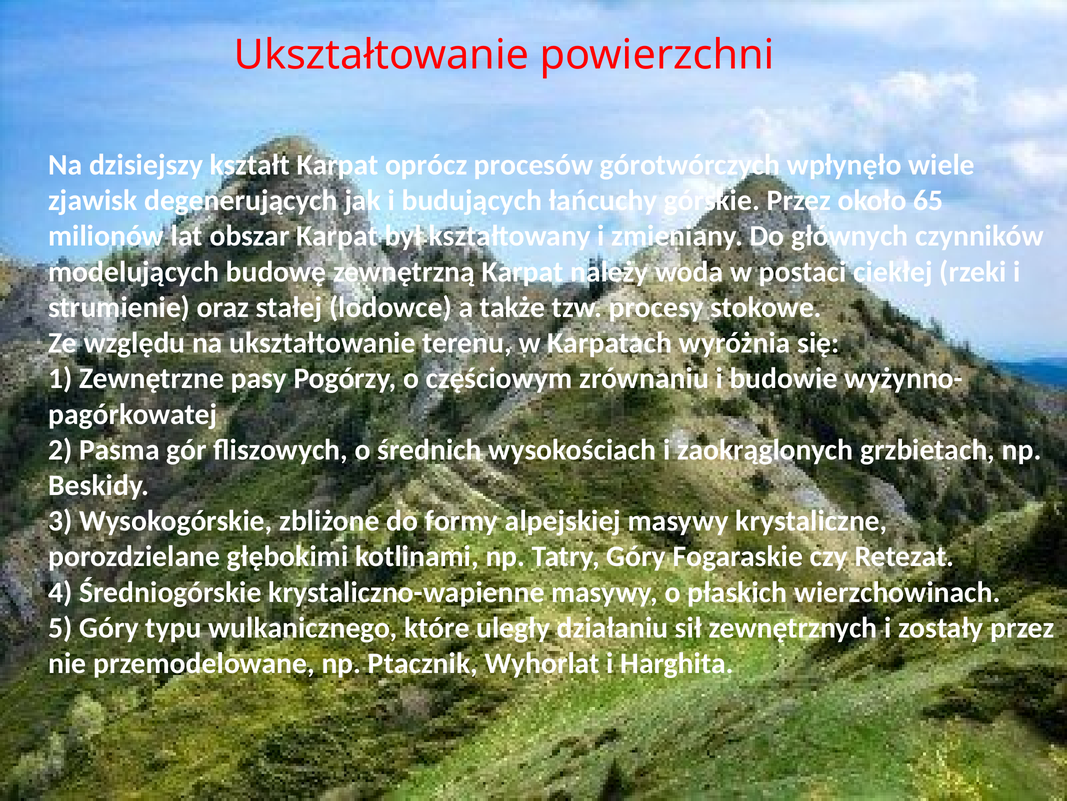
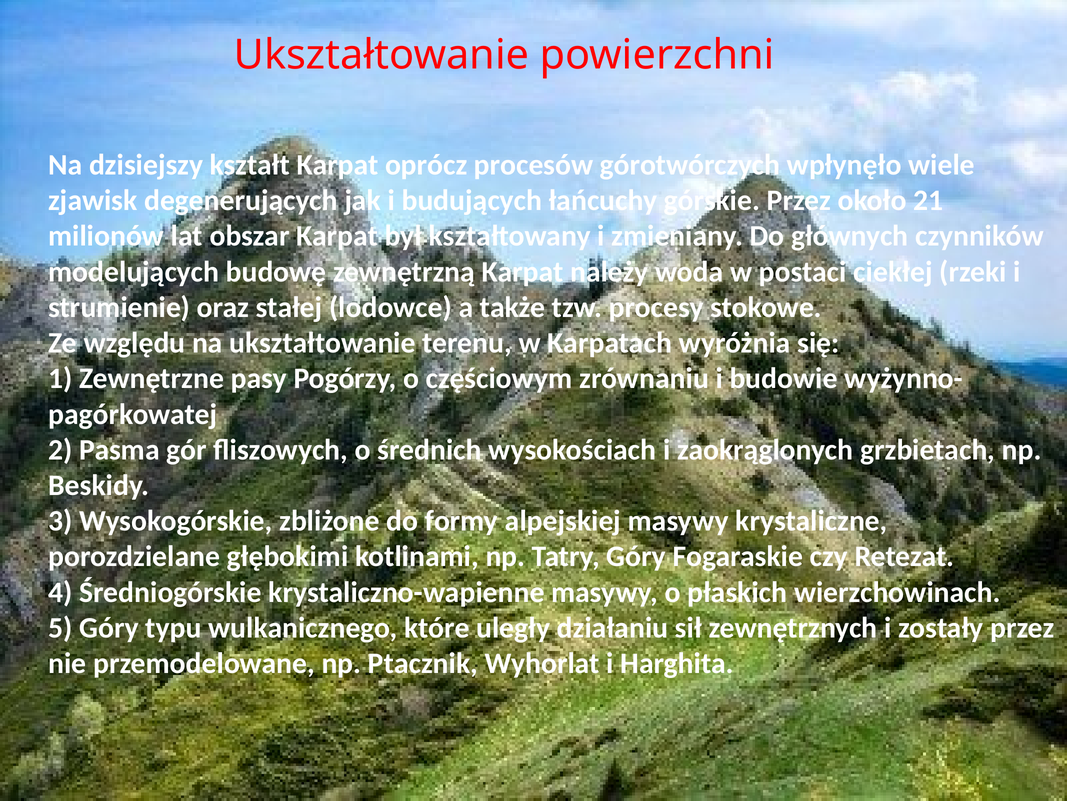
65: 65 -> 21 (928, 200)
